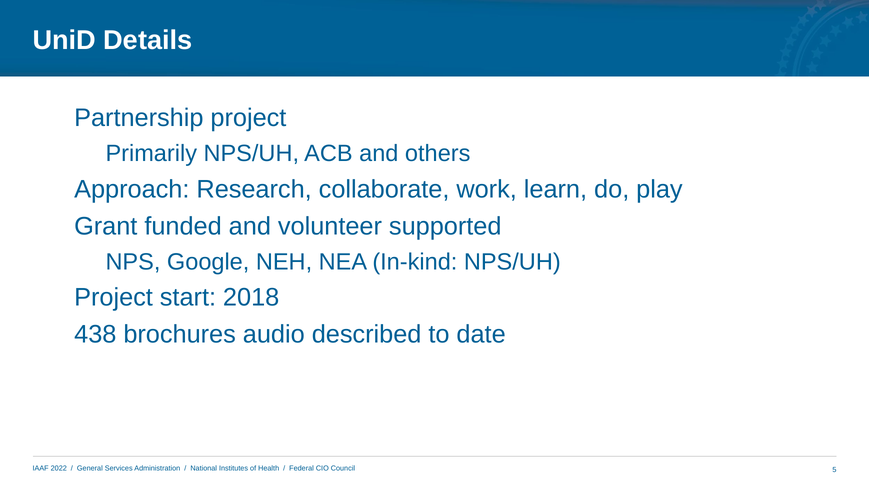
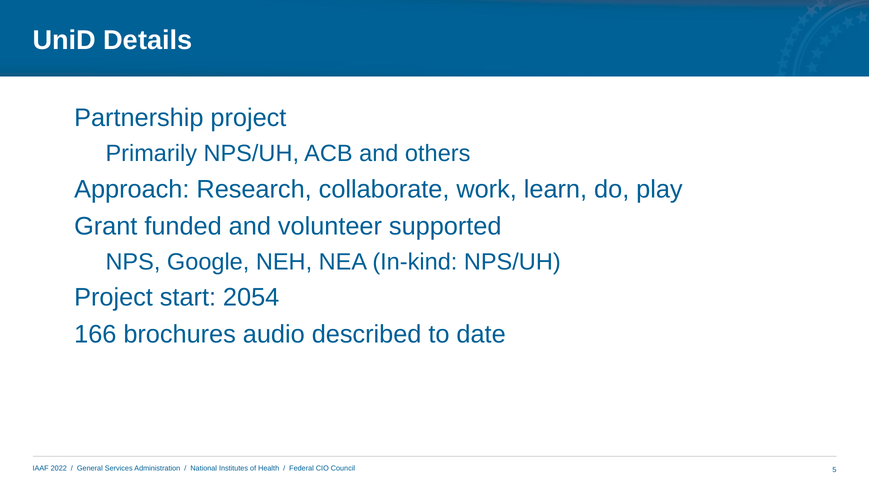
2018: 2018 -> 2054 (251, 297)
438: 438 -> 166 (95, 334)
